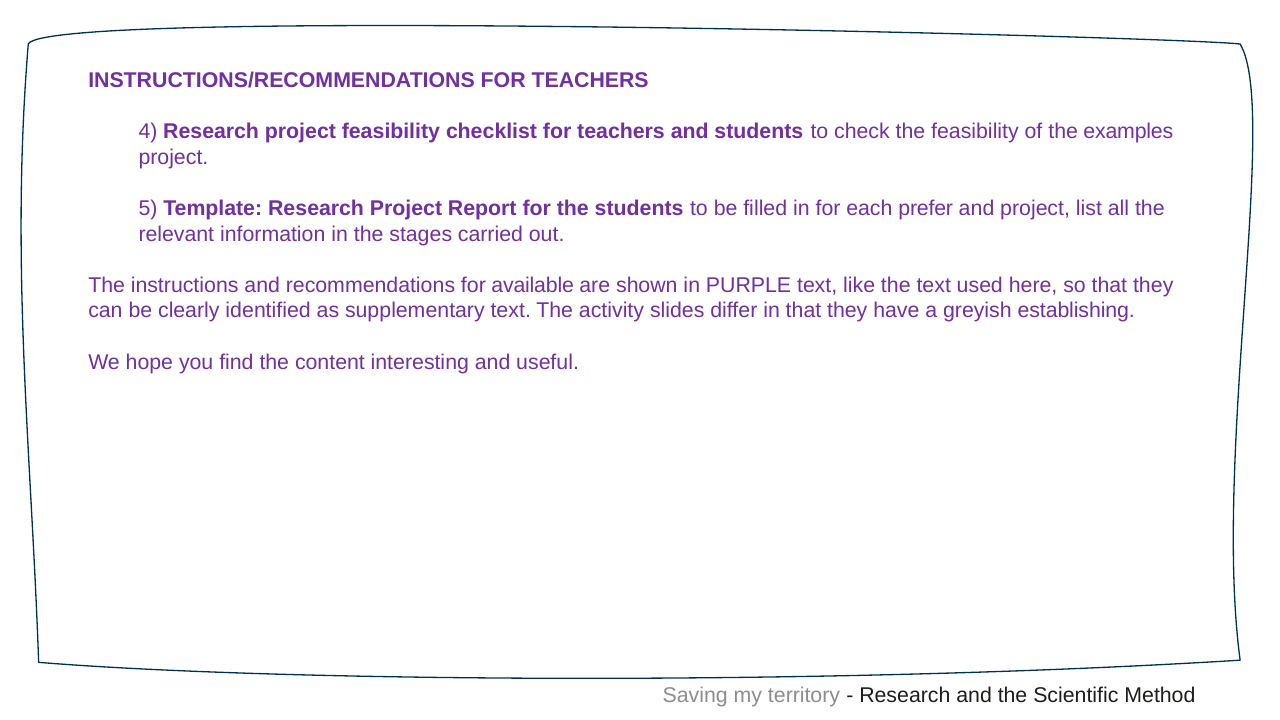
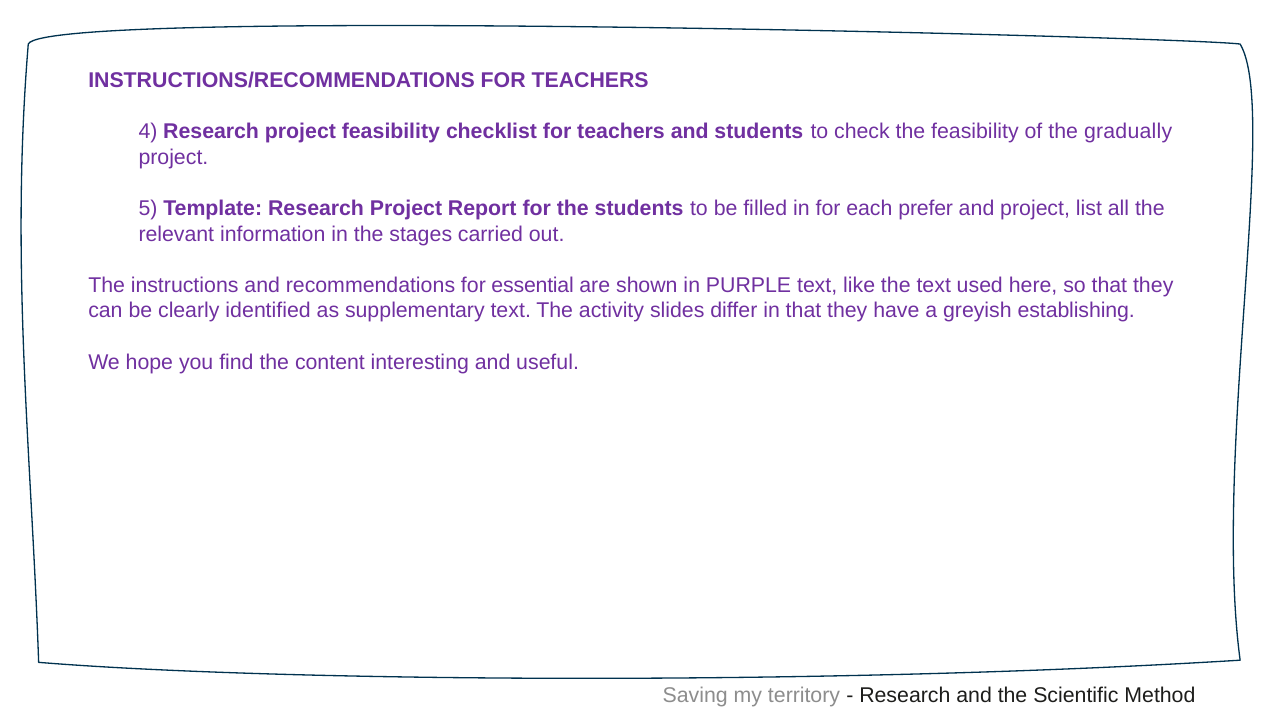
examples: examples -> gradually (1128, 132)
available: available -> essential (533, 285)
